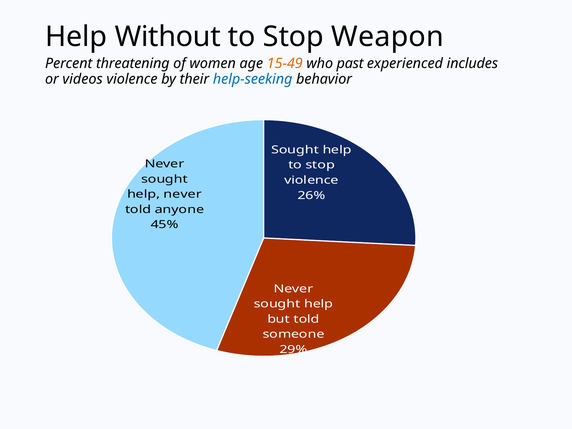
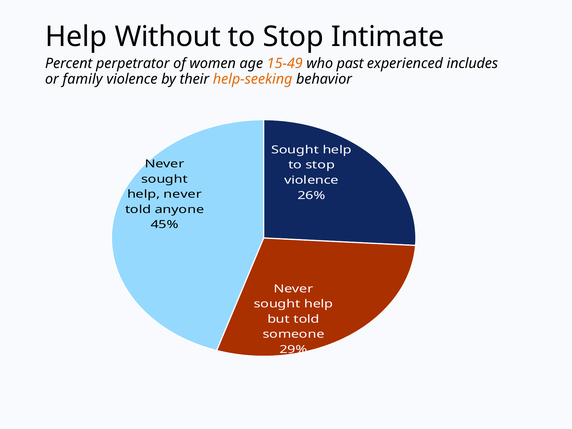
Weapon: Weapon -> Intimate (388, 37)
threatening: threatening -> perpetrator (133, 64)
videos: videos -> family (83, 79)
help-seeking colour: blue -> orange (253, 79)
